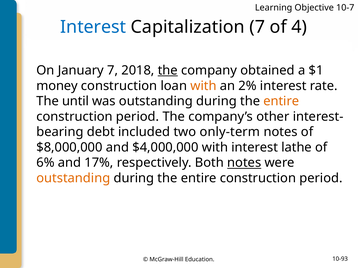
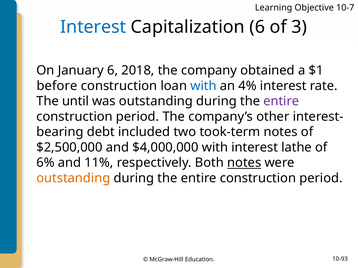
Capitalization 7: 7 -> 6 (257, 27)
4: 4 -> 3 (299, 27)
January 7: 7 -> 6 (113, 71)
the underline: present -> none (168, 71)
money: money -> before (57, 86)
with colour: orange -> blue (203, 86)
2%: 2% -> 4% (248, 86)
entire colour: orange -> purple (281, 101)
only-term: only-term -> took-term (230, 132)
$8,000,000: $8,000,000 -> $2,500,000 (69, 148)
17%: 17% -> 11% (99, 163)
